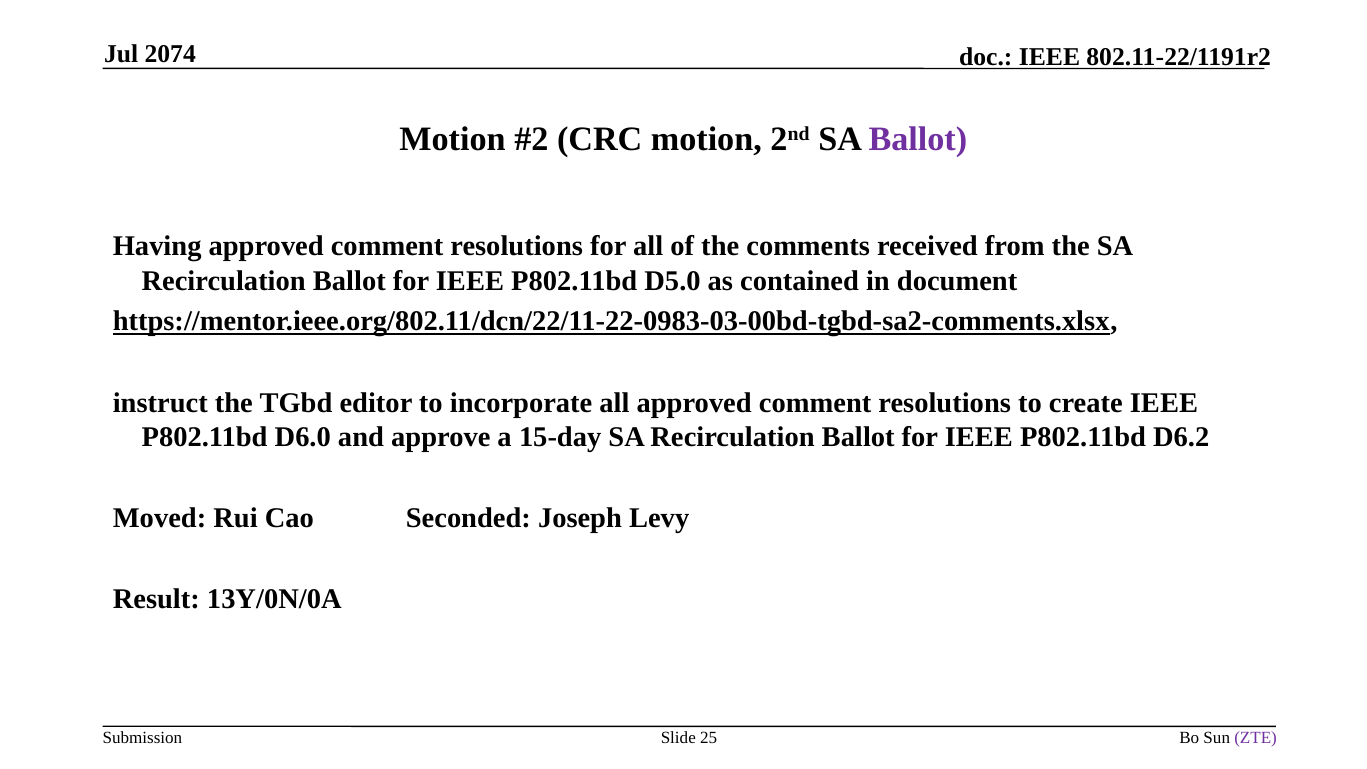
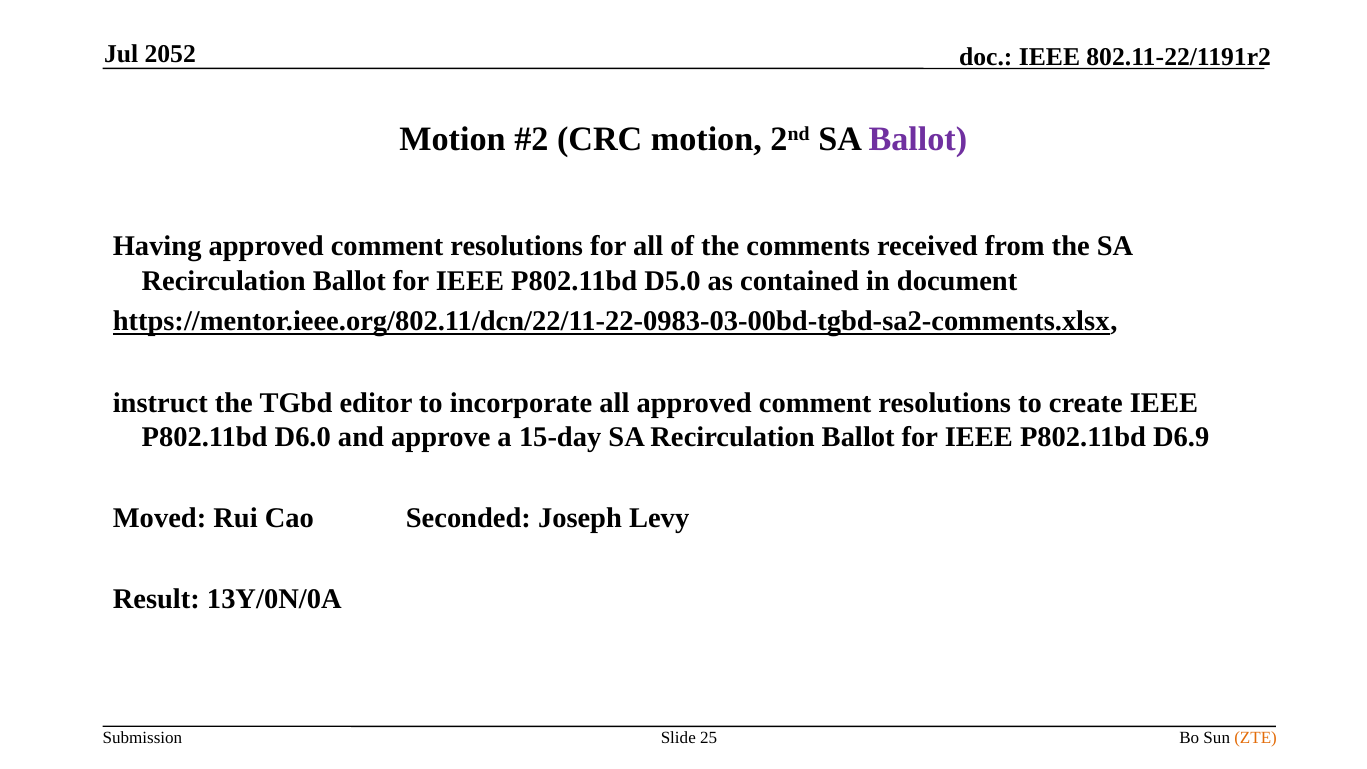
2074: 2074 -> 2052 (170, 54)
D6.2: D6.2 -> D6.9 (1181, 437)
ZTE colour: purple -> orange (1256, 737)
